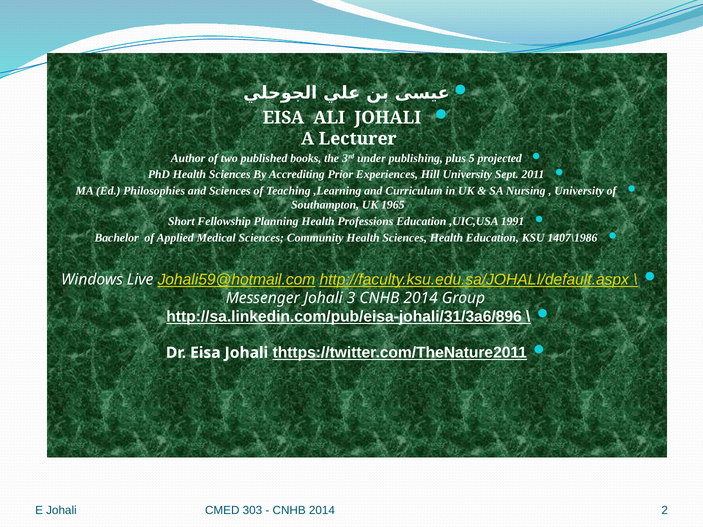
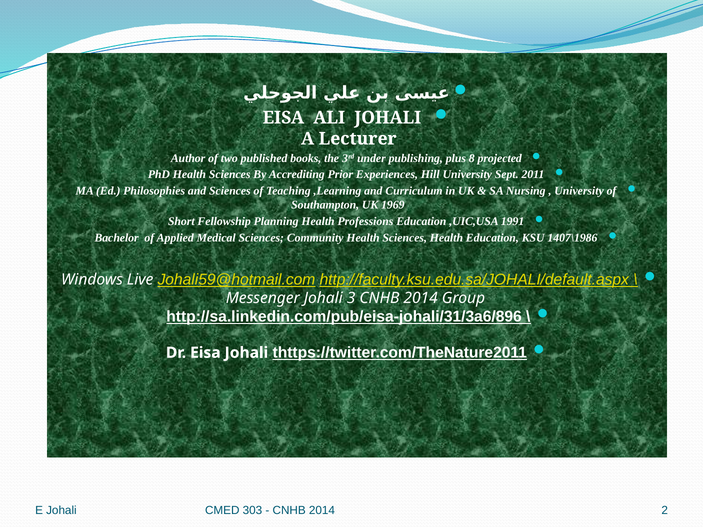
5: 5 -> 8 (472, 158)
1965: 1965 -> 1969 (393, 205)
